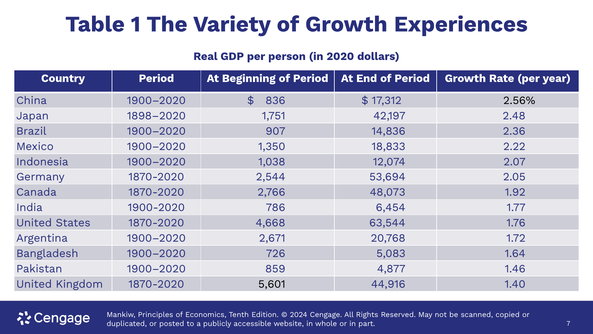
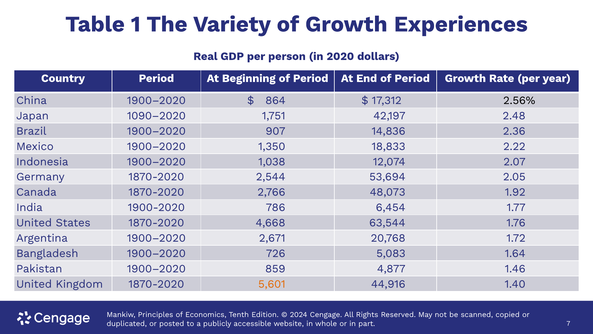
836: 836 -> 864 (275, 100)
1898–2020: 1898–2020 -> 1090–2020 (156, 116)
5,601 colour: black -> orange (272, 284)
